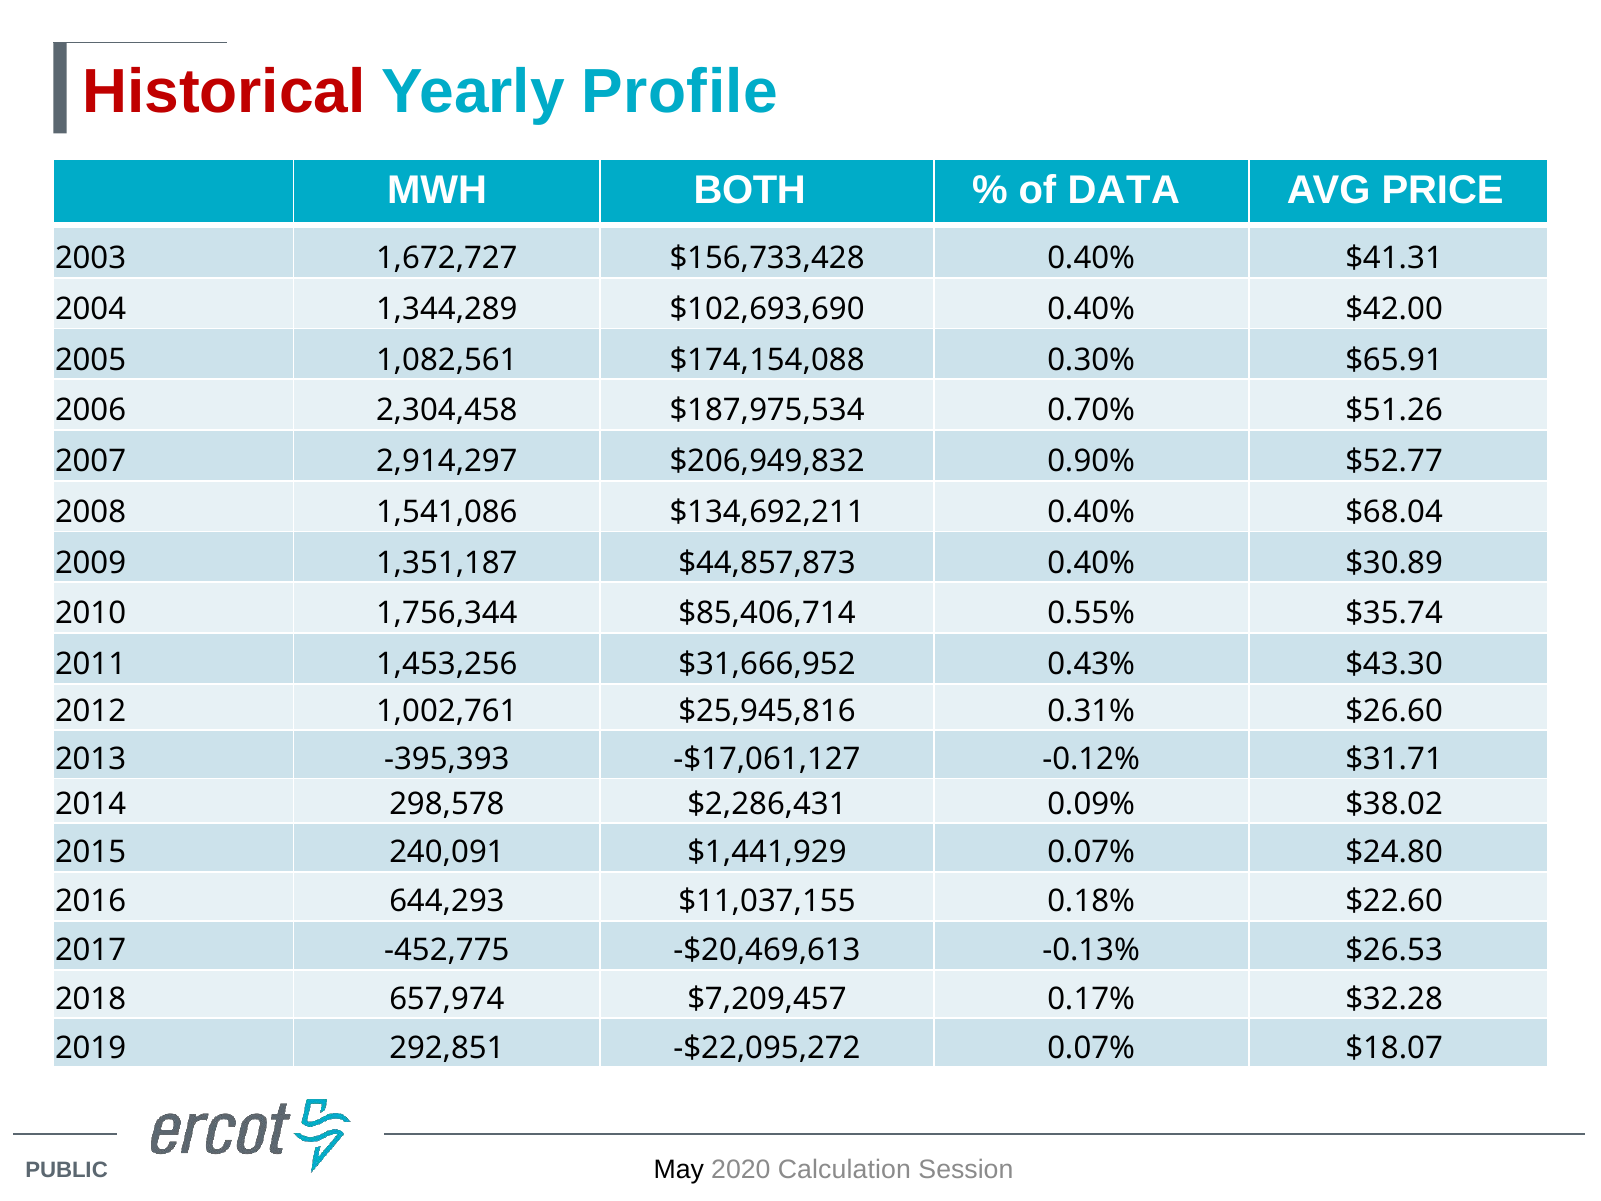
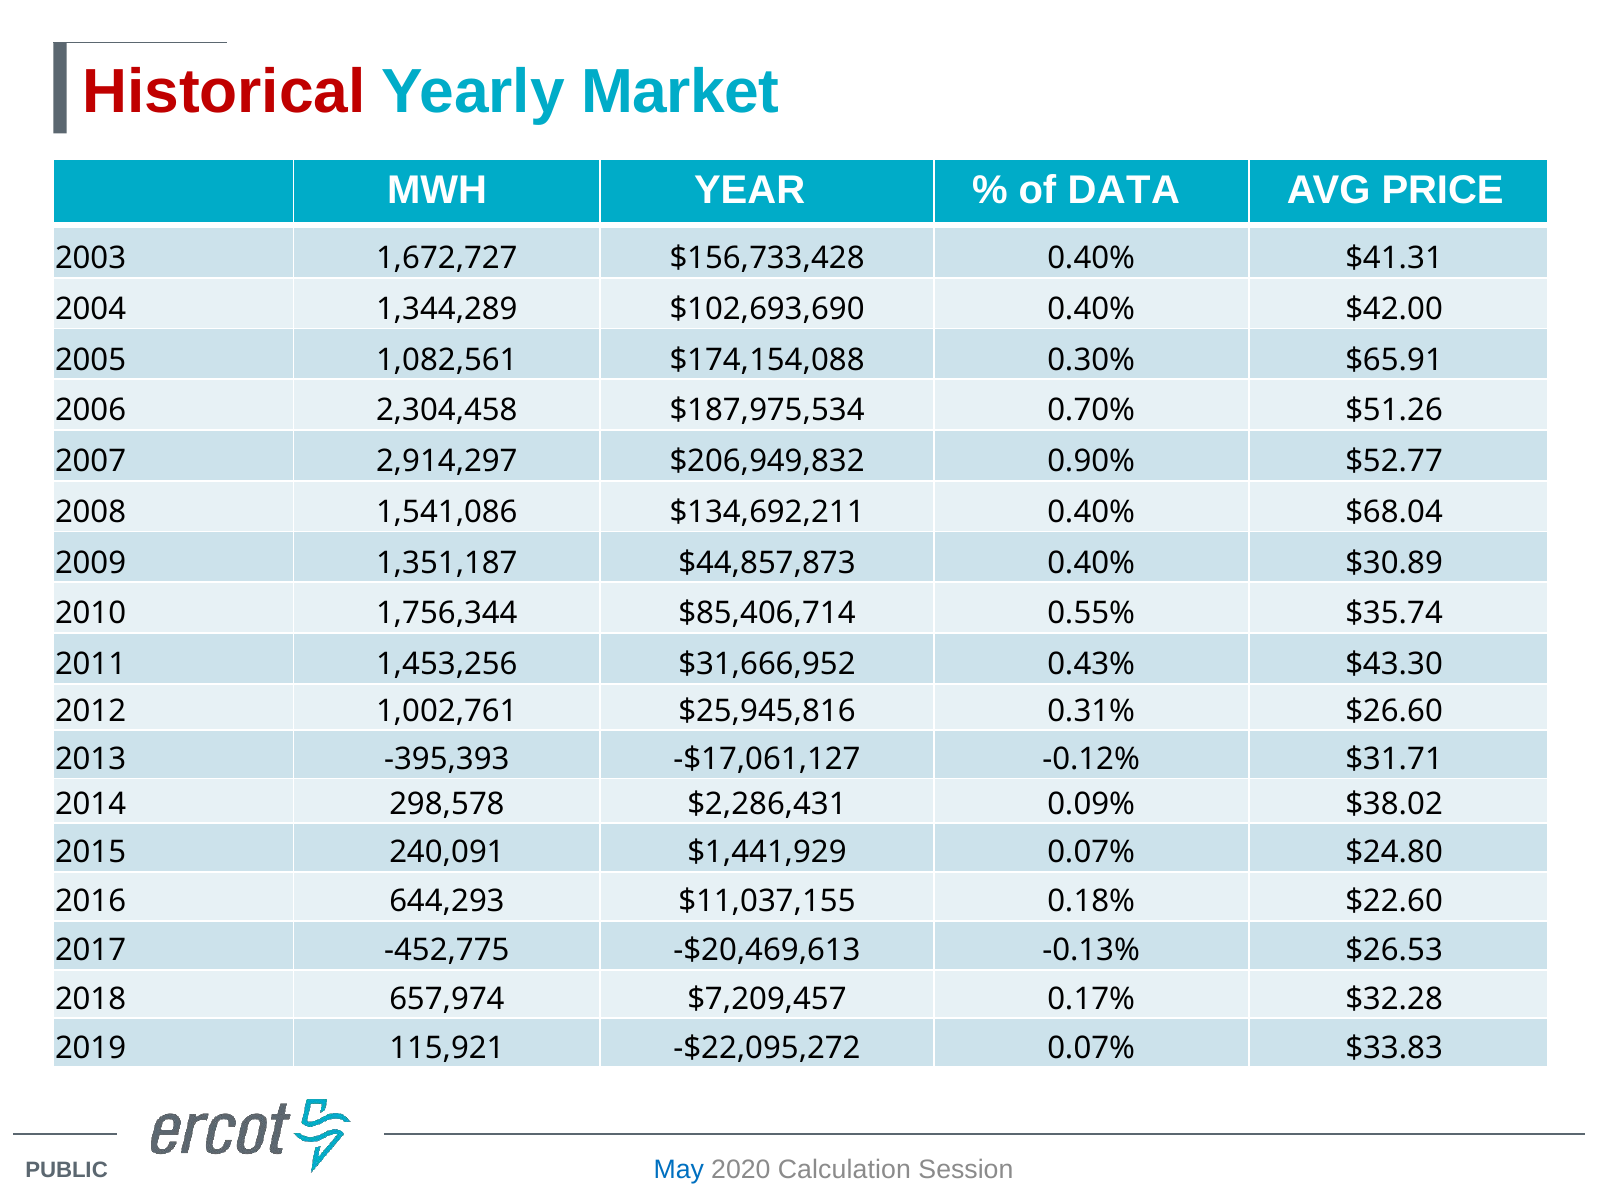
Profile: Profile -> Market (680, 92)
BOTH: BOTH -> YEAR (750, 190)
292,851: 292,851 -> 115,921 (447, 1048)
$18.07: $18.07 -> $33.83 (1394, 1048)
May colour: black -> blue (679, 1169)
